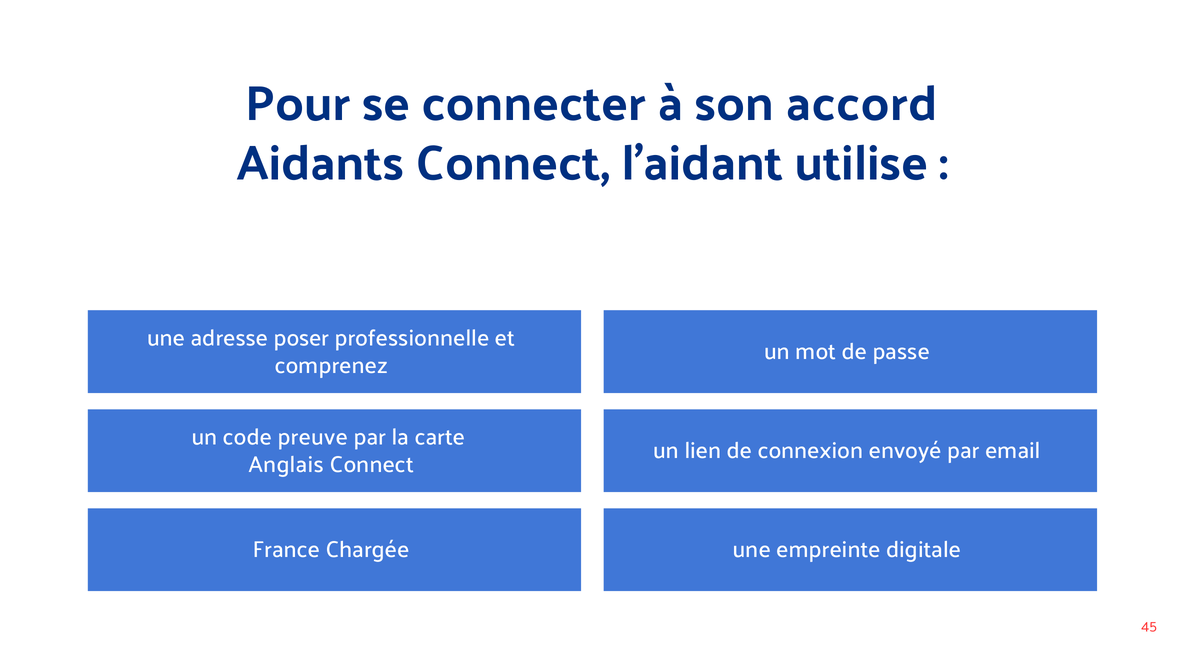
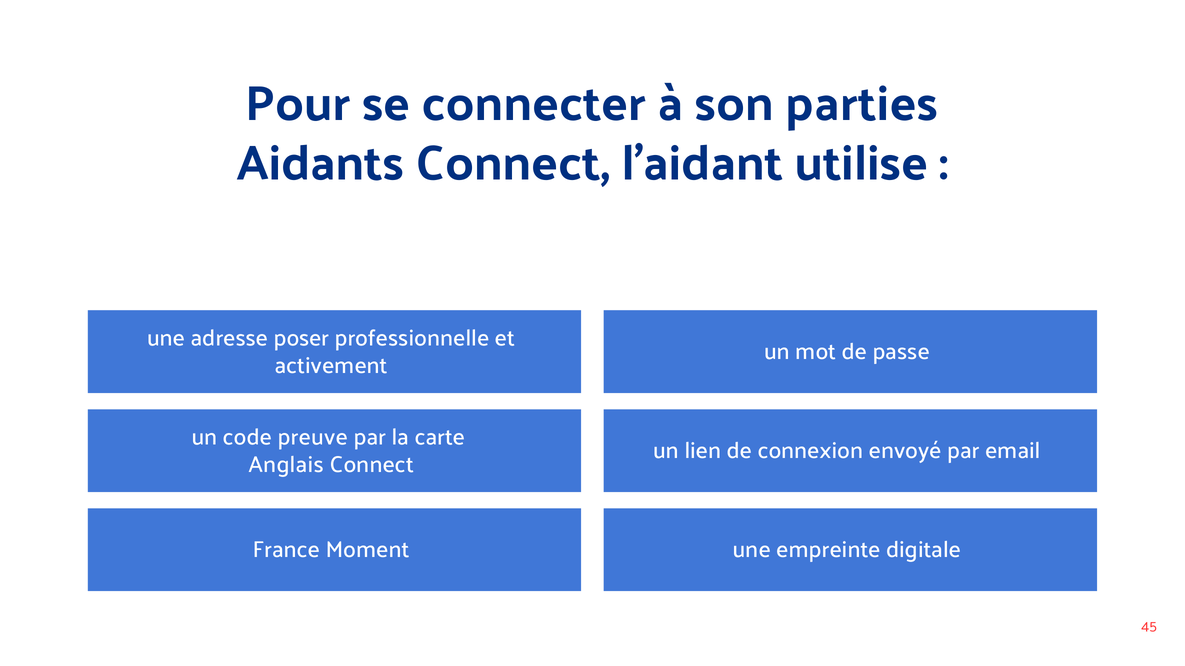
accord: accord -> parties (862, 104)
comprenez: comprenez -> activement (331, 366)
Chargée: Chargée -> Moment (367, 550)
